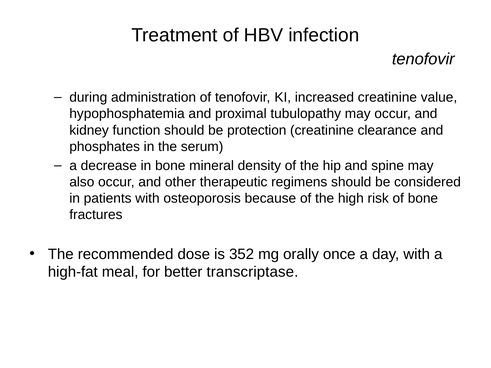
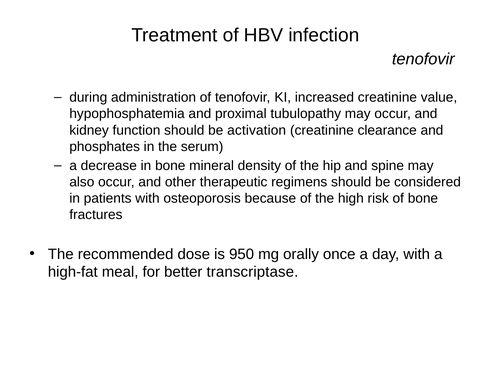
protection: protection -> activation (257, 130)
352: 352 -> 950 (242, 254)
